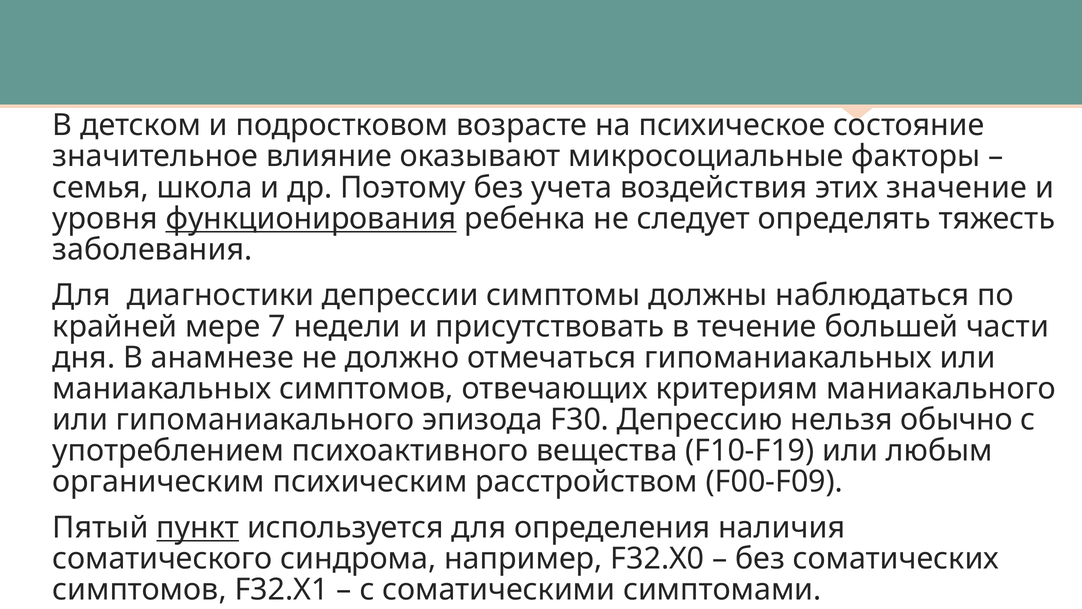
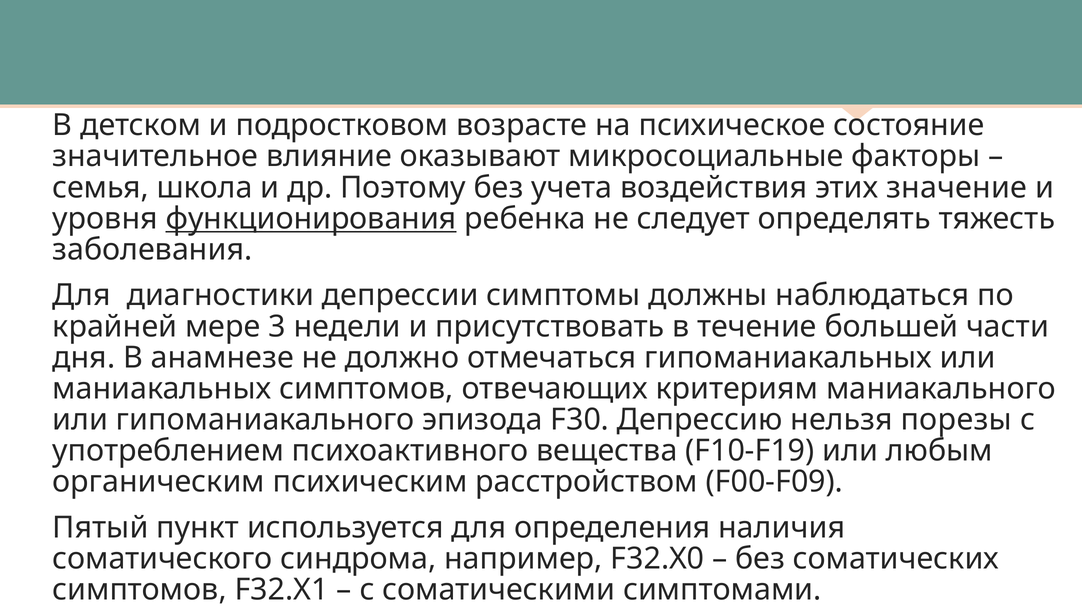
7: 7 -> 3 (277, 326)
обычно: обычно -> порезы (956, 419)
пункт underline: present -> none (198, 527)
